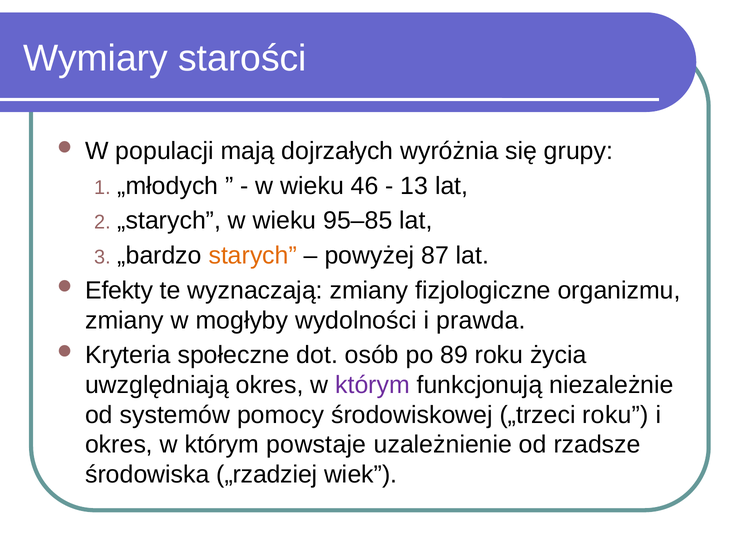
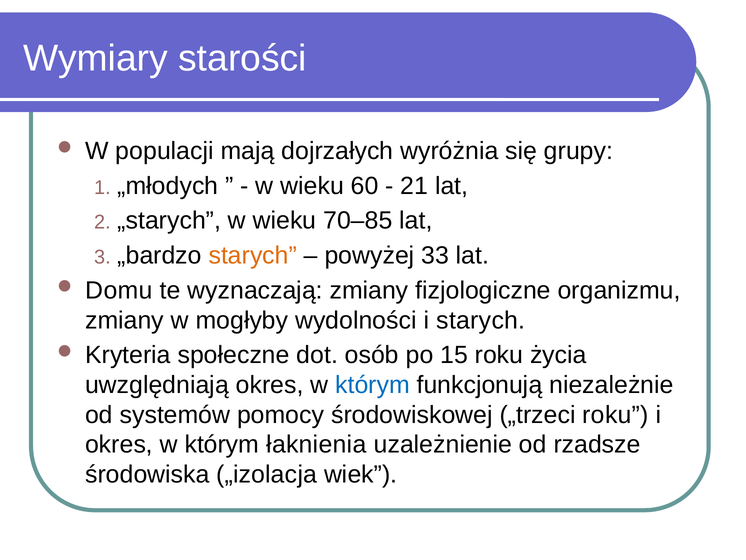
46: 46 -> 60 (365, 186)
13: 13 -> 21 (414, 186)
95–85: 95–85 -> 70–85 (358, 221)
87: 87 -> 33 (435, 255)
Efekty: Efekty -> Domu (119, 290)
i prawda: prawda -> starych (481, 320)
89: 89 -> 15 (454, 355)
którym colour: purple -> blue (372, 385)
powstaje: powstaje -> łaknienia (316, 444)
„rzadziej: „rzadziej -> „izolacja (267, 474)
